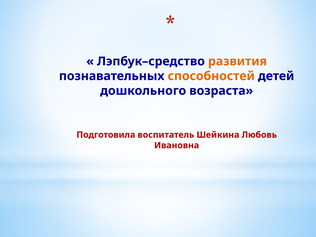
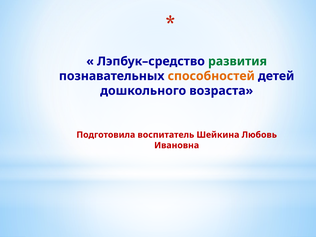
развития colour: orange -> green (238, 61)
